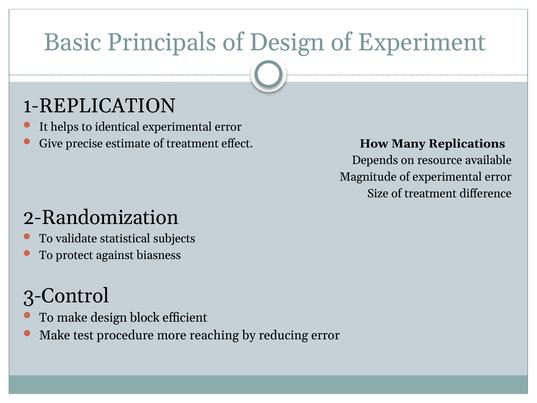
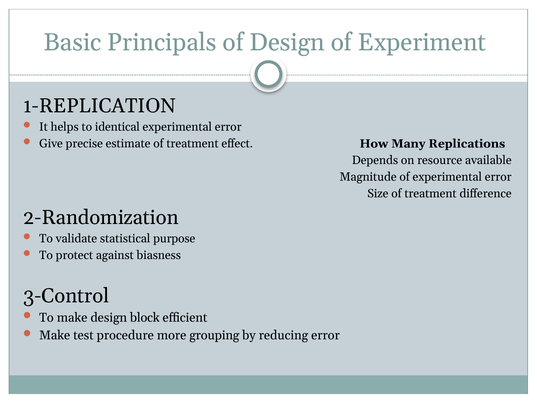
subjects: subjects -> purpose (174, 238)
reaching: reaching -> grouping (214, 335)
